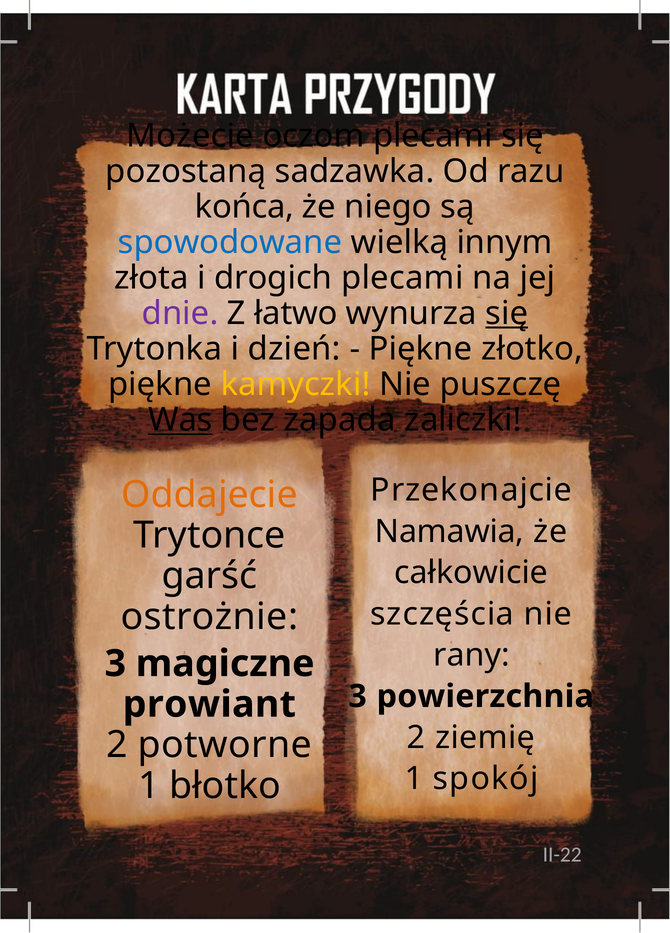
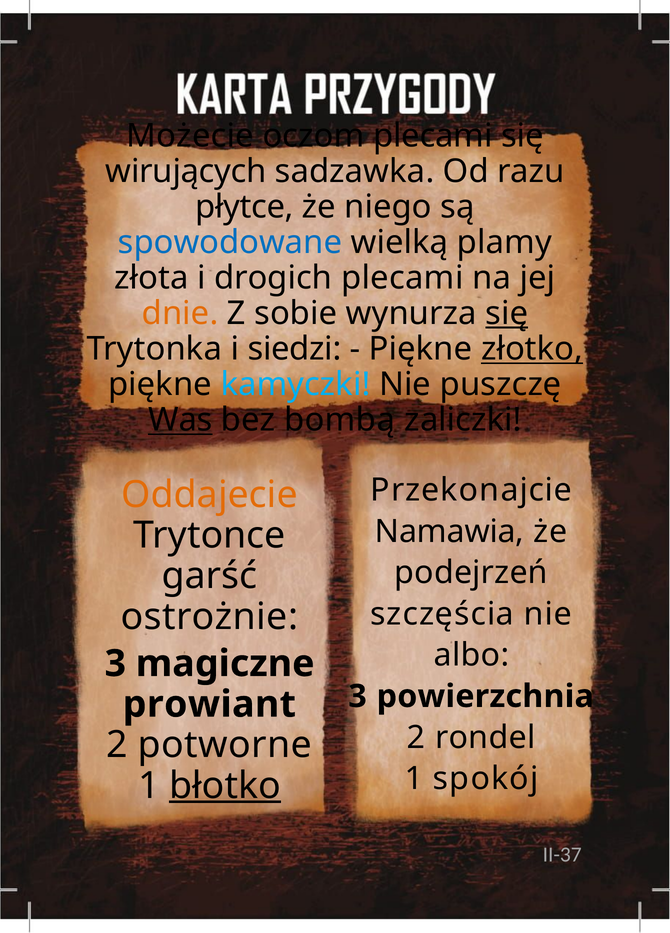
pozostaną: pozostaną -> wirujących (186, 171)
końca: końca -> płytce (245, 207)
innym: innym -> plamy (504, 242)
dnie colour: purple -> orange (180, 313)
łatwo: łatwo -> sobie (296, 313)
dzień: dzień -> siedzi (295, 349)
złotko underline: none -> present (532, 349)
kamyczki colour: yellow -> light blue (295, 384)
zapada: zapada -> bombą (340, 420)
całkowicie: całkowicie -> podejrzeń (471, 572)
rany: rany -> albo (471, 655)
ziemię: ziemię -> rondel (485, 737)
błotko underline: none -> present (225, 785)
II-22: II-22 -> II-37 (562, 854)
